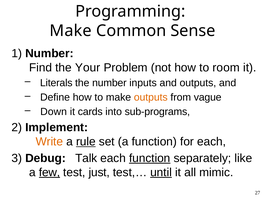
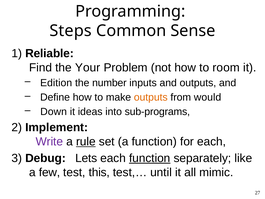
Make: Make -> Steps (71, 31)
1 Number: Number -> Reliable (49, 53)
Literals: Literals -> Edition (56, 83)
vague: vague -> would (208, 97)
cards: cards -> ideas (90, 112)
Write colour: orange -> purple (49, 141)
Talk: Talk -> Lets (86, 158)
few underline: present -> none (49, 172)
just: just -> this (99, 172)
until underline: present -> none (161, 172)
